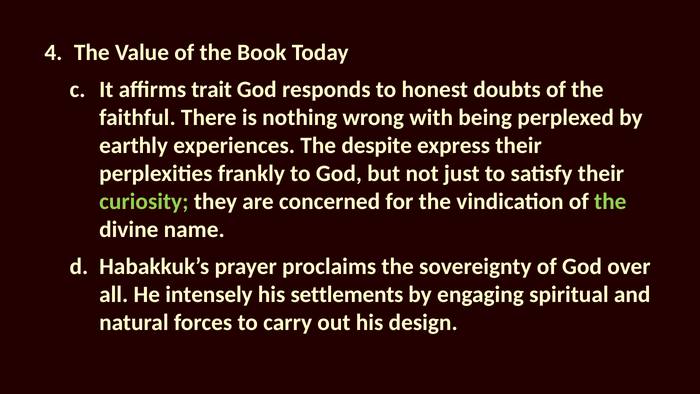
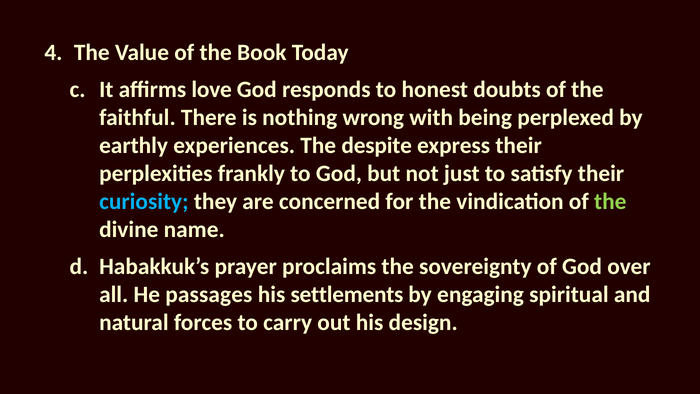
trait: trait -> love (212, 89)
curiosity colour: light green -> light blue (144, 202)
intensely: intensely -> passages (209, 294)
